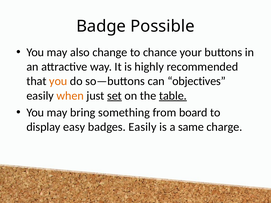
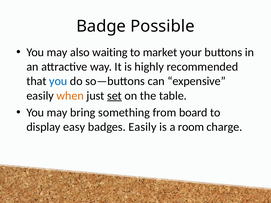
change: change -> waiting (110, 52)
chance: chance -> market (160, 52)
you colour: orange -> blue (58, 81)
objectives: objectives -> expensive (197, 81)
table underline: present -> none (173, 96)
same: same -> room (191, 127)
